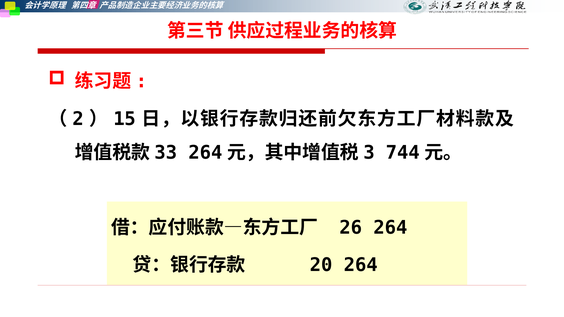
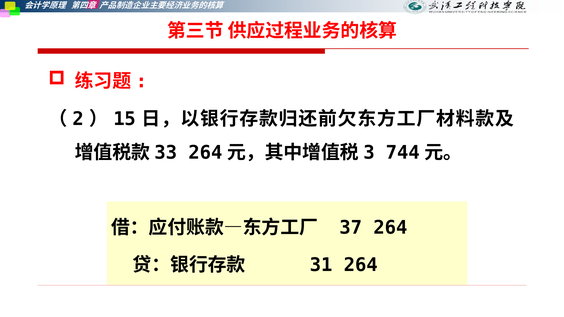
26: 26 -> 37 (351, 228)
20: 20 -> 31 (321, 265)
